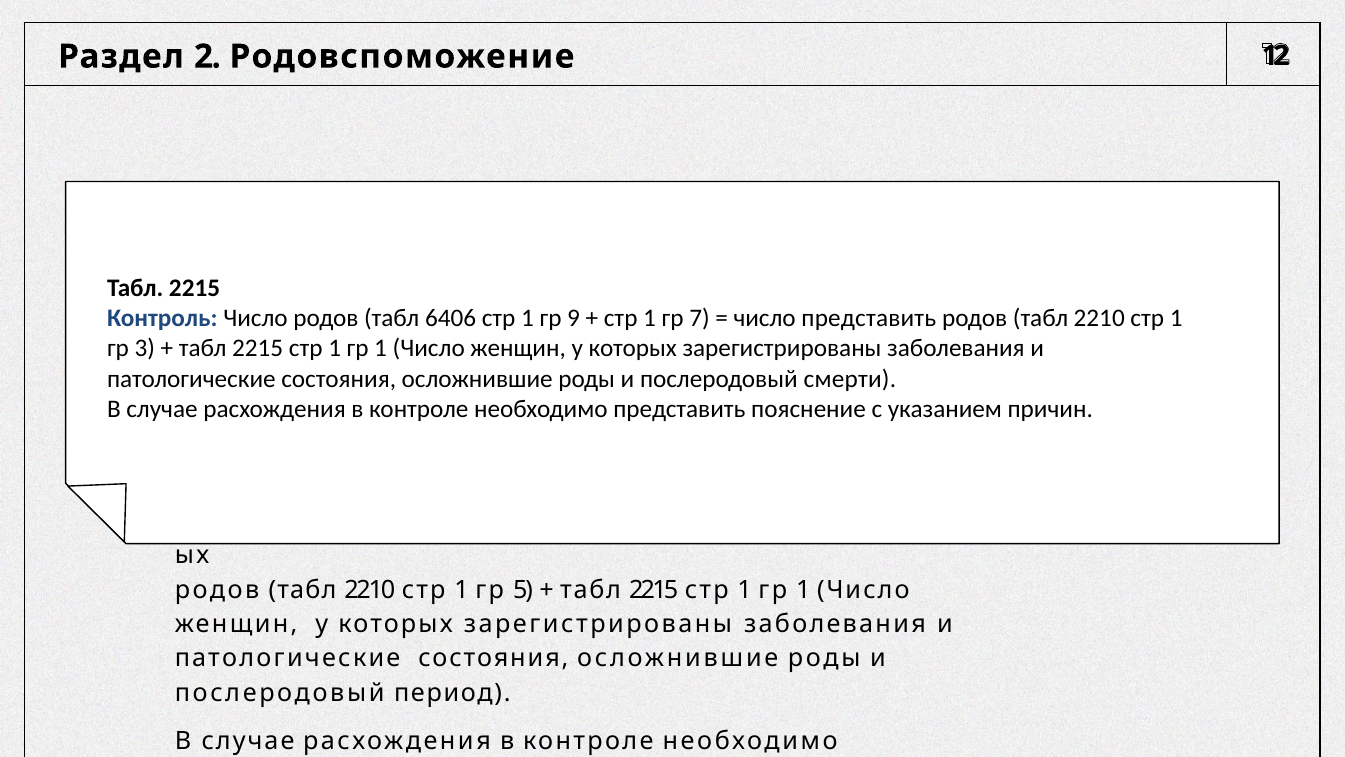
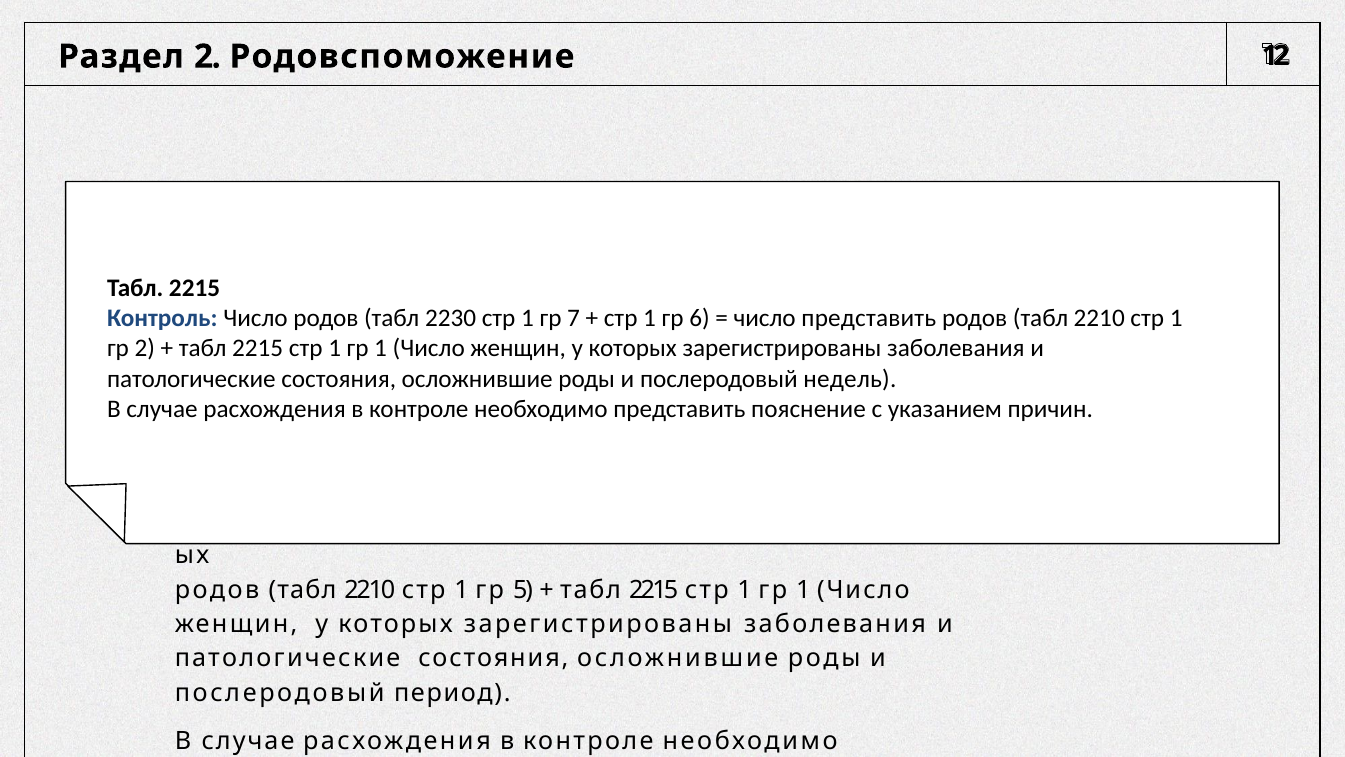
6406: 6406 -> 2230 (451, 318)
9: 9 -> 7 (573, 318)
7: 7 -> 6 (699, 318)
3: 3 -> 2 (145, 348)
смерти: смерти -> недель (850, 379)
